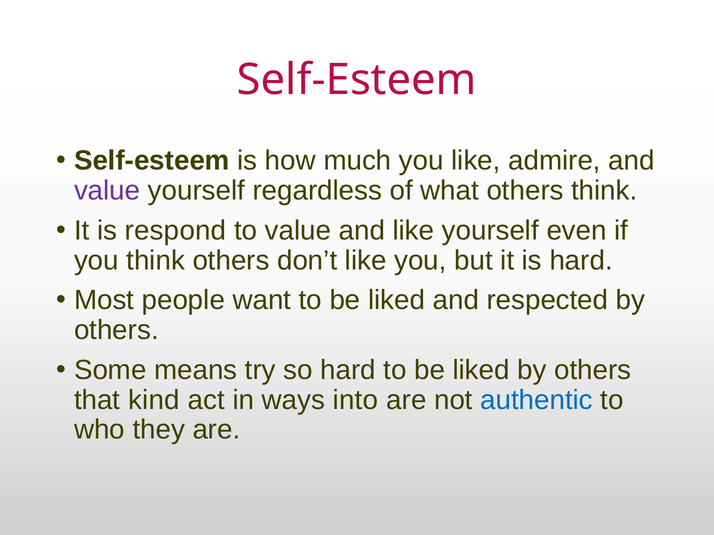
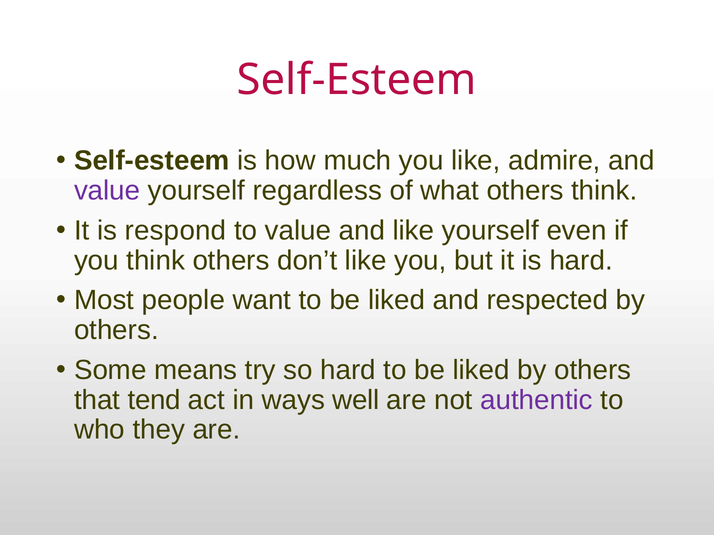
kind: kind -> tend (154, 400)
into: into -> well (356, 400)
authentic colour: blue -> purple (537, 400)
